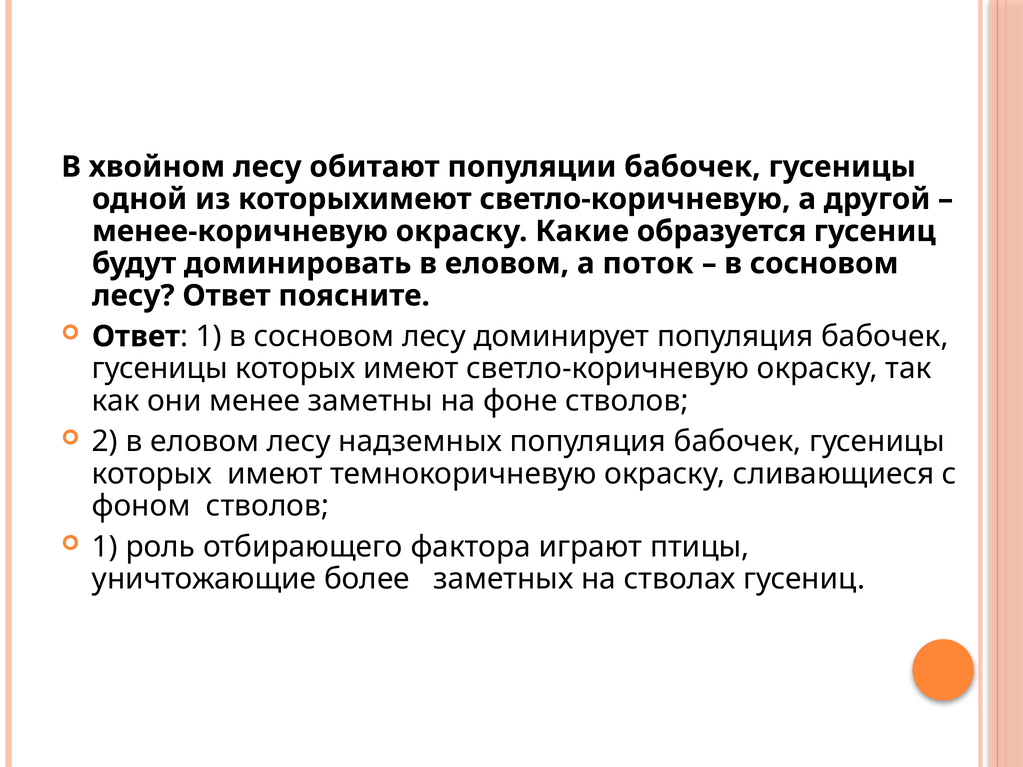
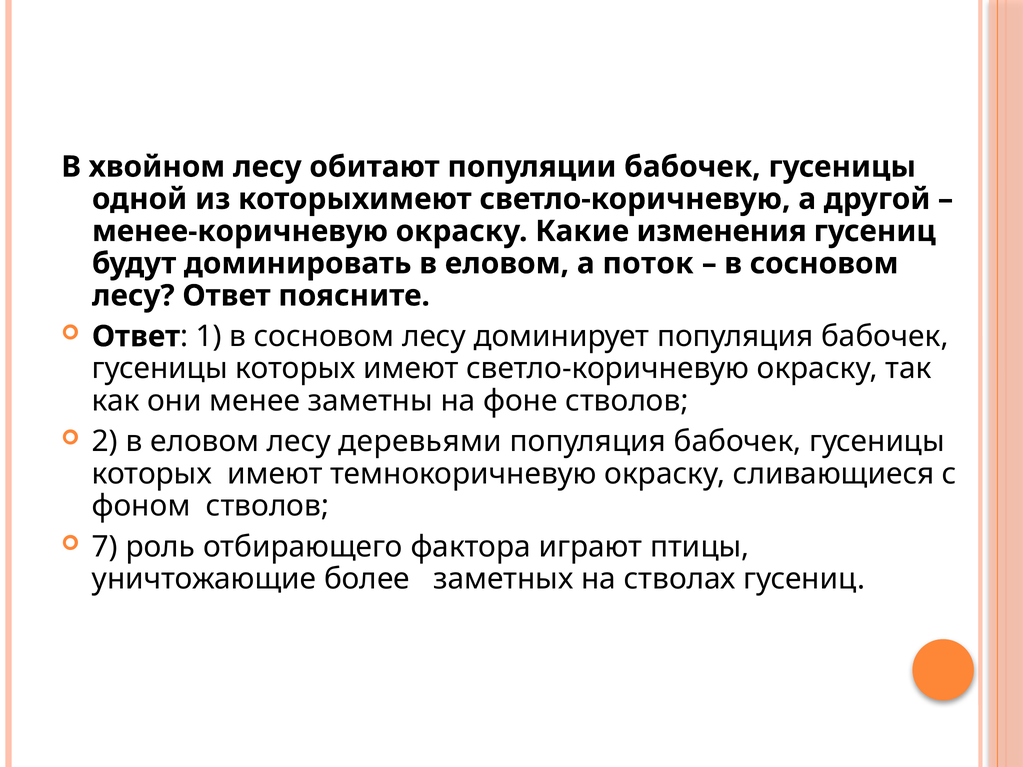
образуется: образуется -> изменения (722, 231)
надземных: надземных -> деревьями (420, 442)
1: 1 -> 7 (105, 547)
